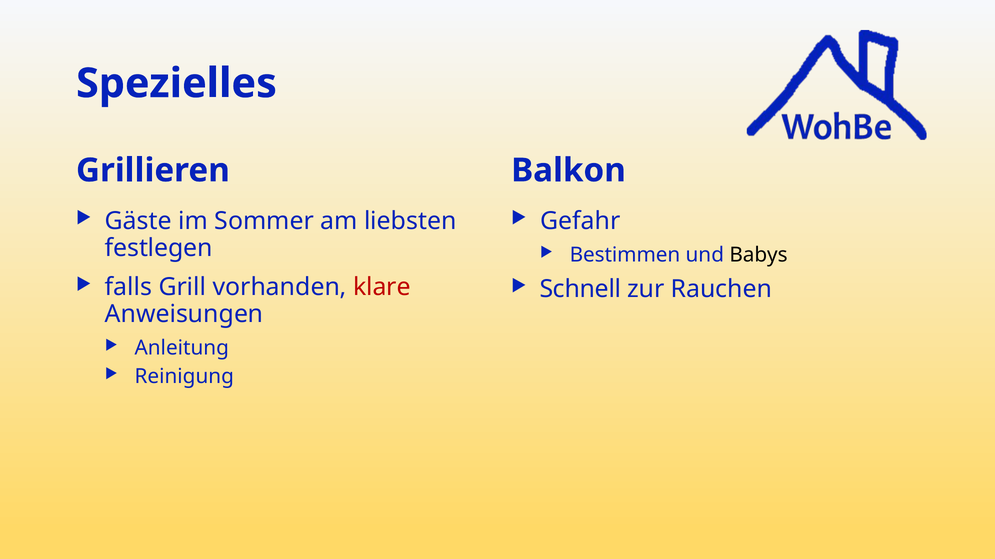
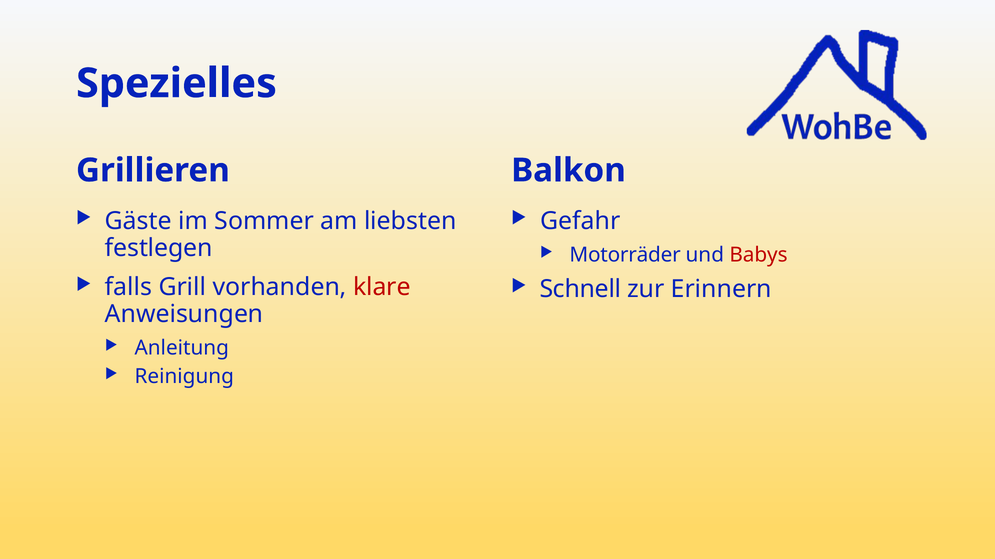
Bestimmen: Bestimmen -> Motorräder (625, 255)
Babys colour: black -> red (759, 255)
Rauchen: Rauchen -> Erinnern (721, 289)
